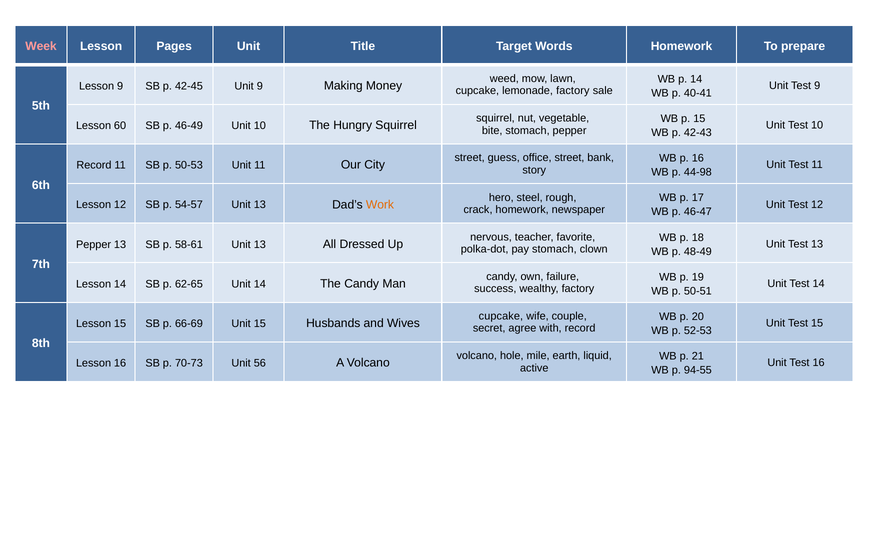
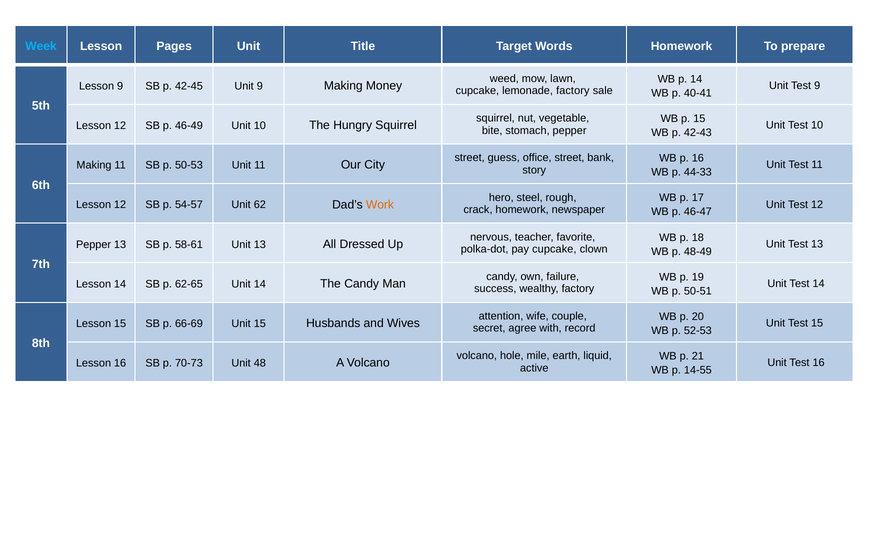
Week colour: pink -> light blue (41, 46)
60: 60 -> 12 (120, 126)
Record: Record -> Making (94, 165)
44-98: 44-98 -> 44-33 (698, 172)
54-57 Unit 13: 13 -> 62 (260, 205)
pay stomach: stomach -> cupcake (554, 249)
cupcake: cupcake -> attention (501, 316)
56: 56 -> 48 (260, 363)
94-55: 94-55 -> 14-55 (698, 370)
